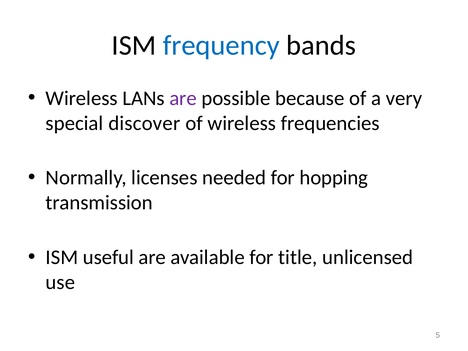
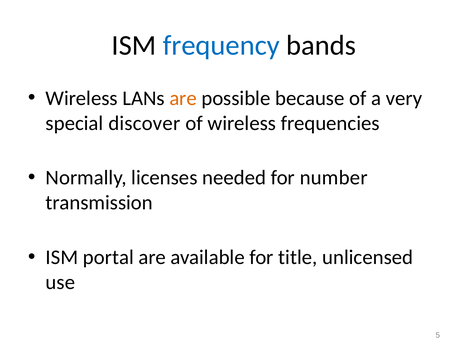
are colour: purple -> orange (183, 98)
hopping: hopping -> number (334, 178)
useful: useful -> portal (108, 257)
